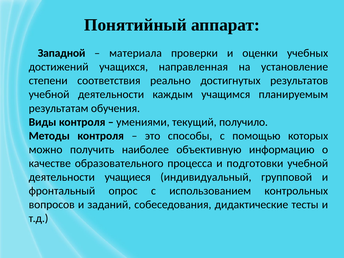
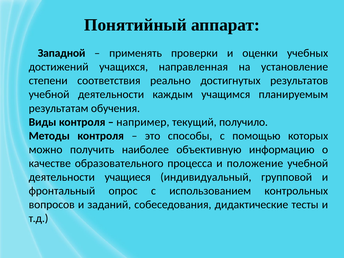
материала: материала -> применять (136, 53)
умениями: умениями -> например (143, 122)
подготовки: подготовки -> положение (255, 163)
